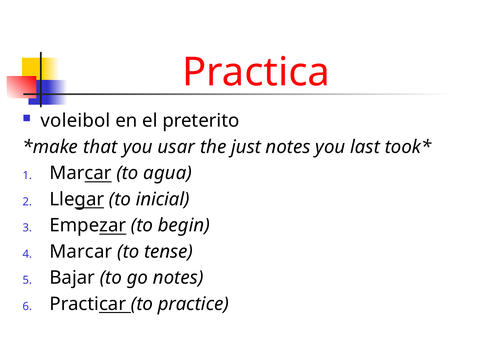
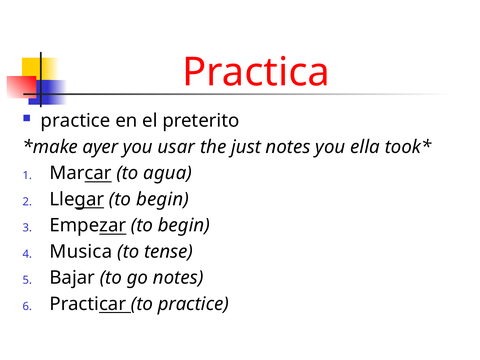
voleibol: voleibol -> practice (76, 121)
that: that -> ayer (100, 147)
last: last -> ella (365, 147)
Llegar to inicial: inicial -> begin (163, 199)
Marcar: Marcar -> Musica (81, 252)
